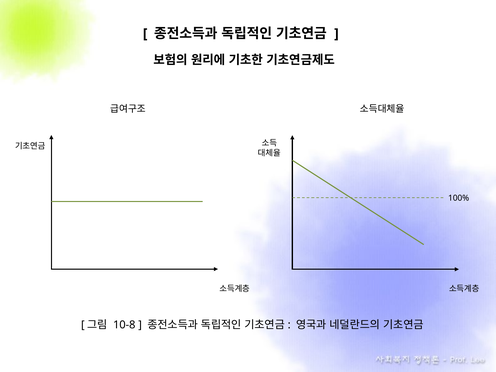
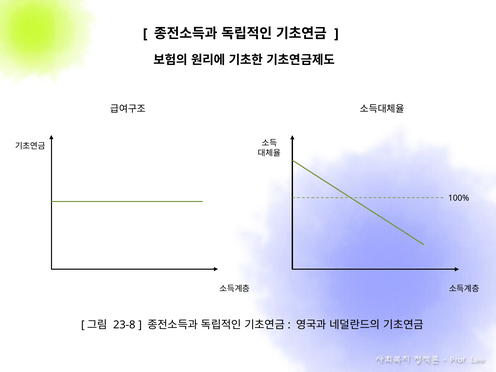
10-8: 10-8 -> 23-8 (124, 325)
